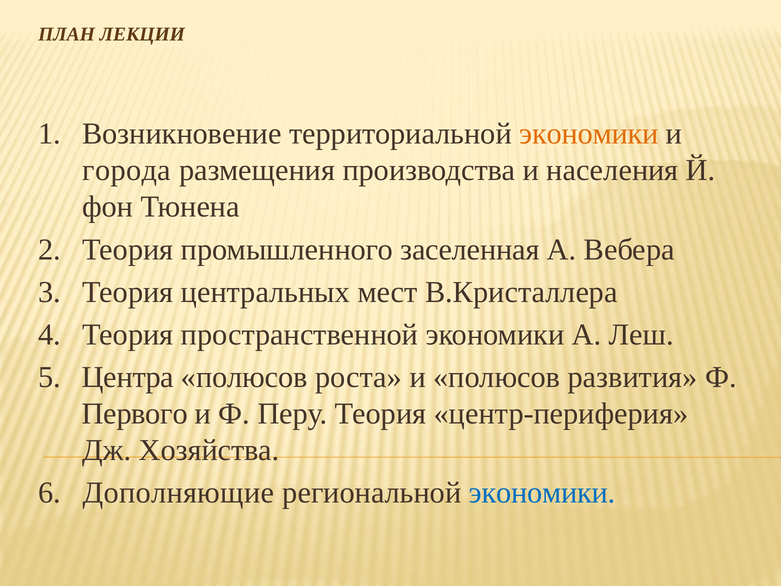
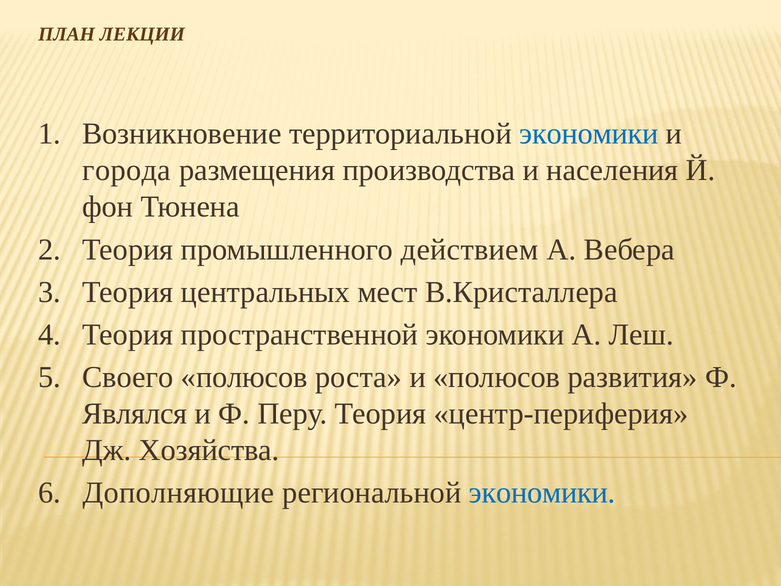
экономики colour: orange -> blue (589, 134)
заселенная: заселенная -> действием (470, 249)
Центра: Центра -> Своего (128, 377)
Первого: Первого -> Являлся (135, 414)
